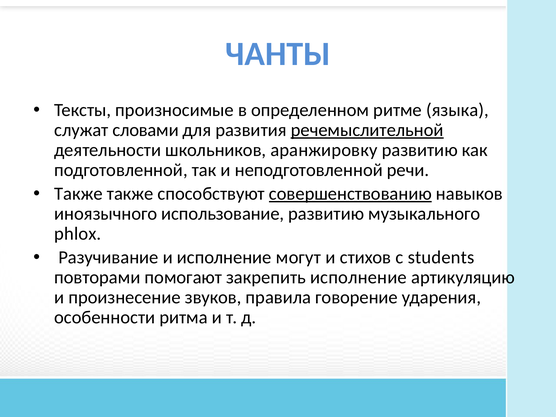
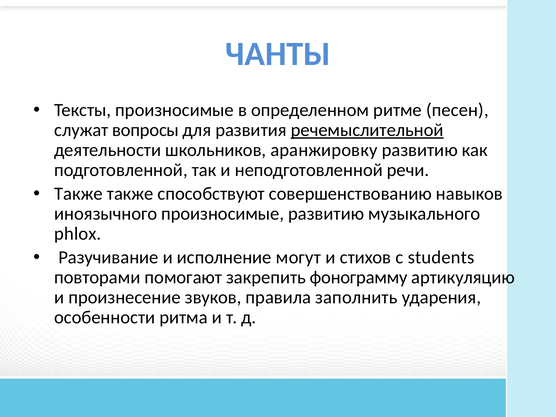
языка: языка -> песен (457, 110)
словами: словами -> вопросы (146, 130)
совершенствованию underline: present -> none (350, 194)
иноязычного использование: использование -> произносимые (223, 214)
закрепить исполнение: исполнение -> фонограмму (359, 277)
говорение: говорение -> заполнить (356, 297)
